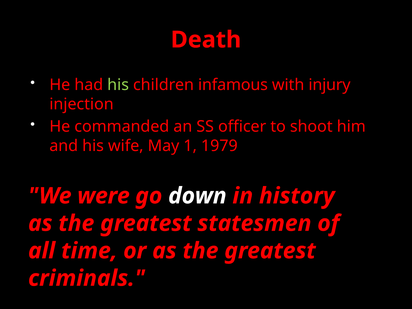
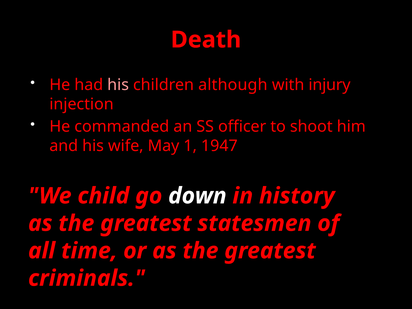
his colour: light green -> pink (118, 85)
infamous: infamous -> although (233, 85)
1979: 1979 -> 1947 (219, 146)
were: were -> child (103, 196)
